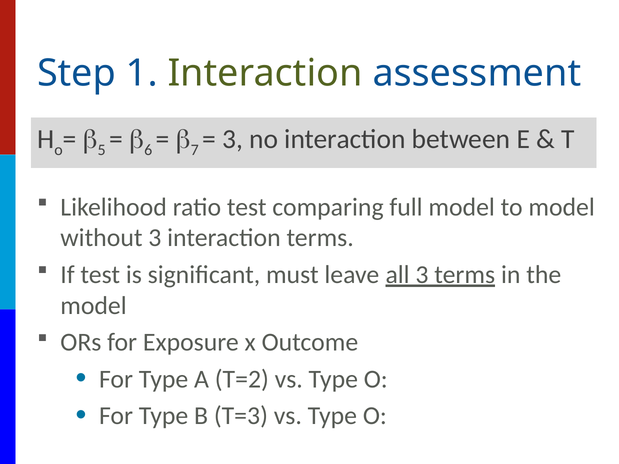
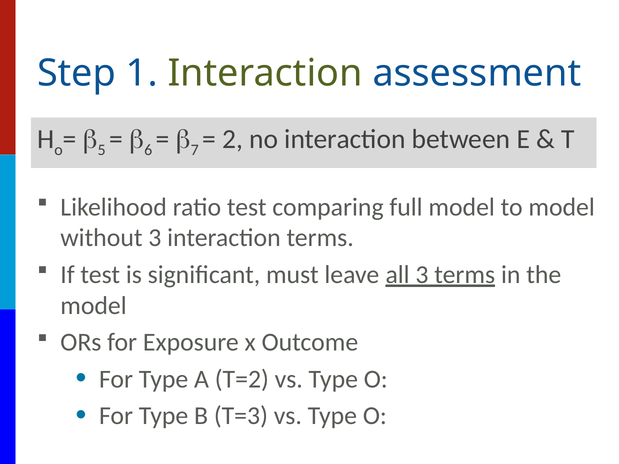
3: 3 -> 2 (232, 139)
